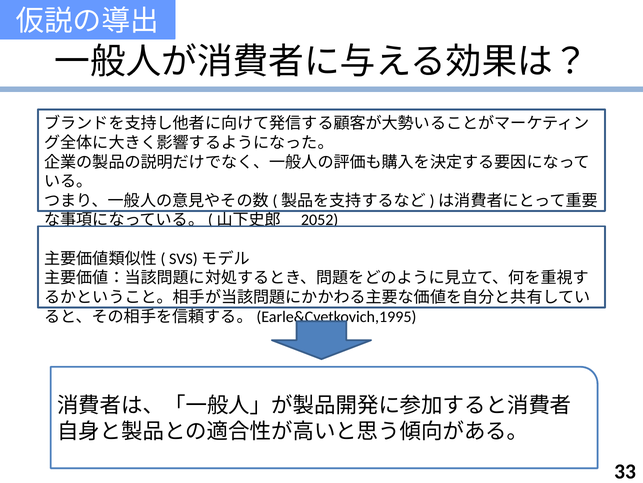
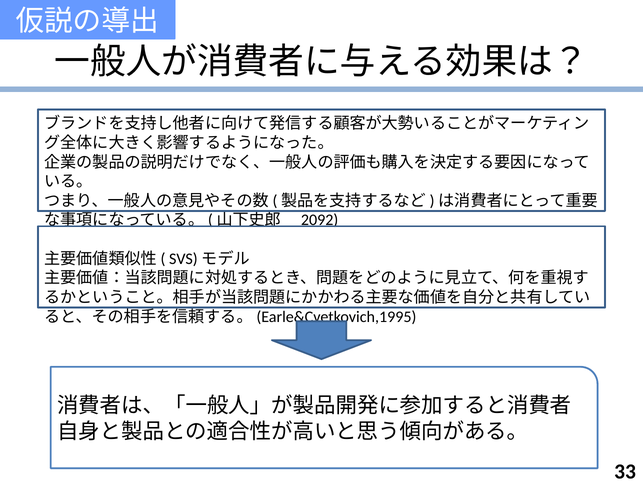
2052: 2052 -> 2092 (320, 220)
